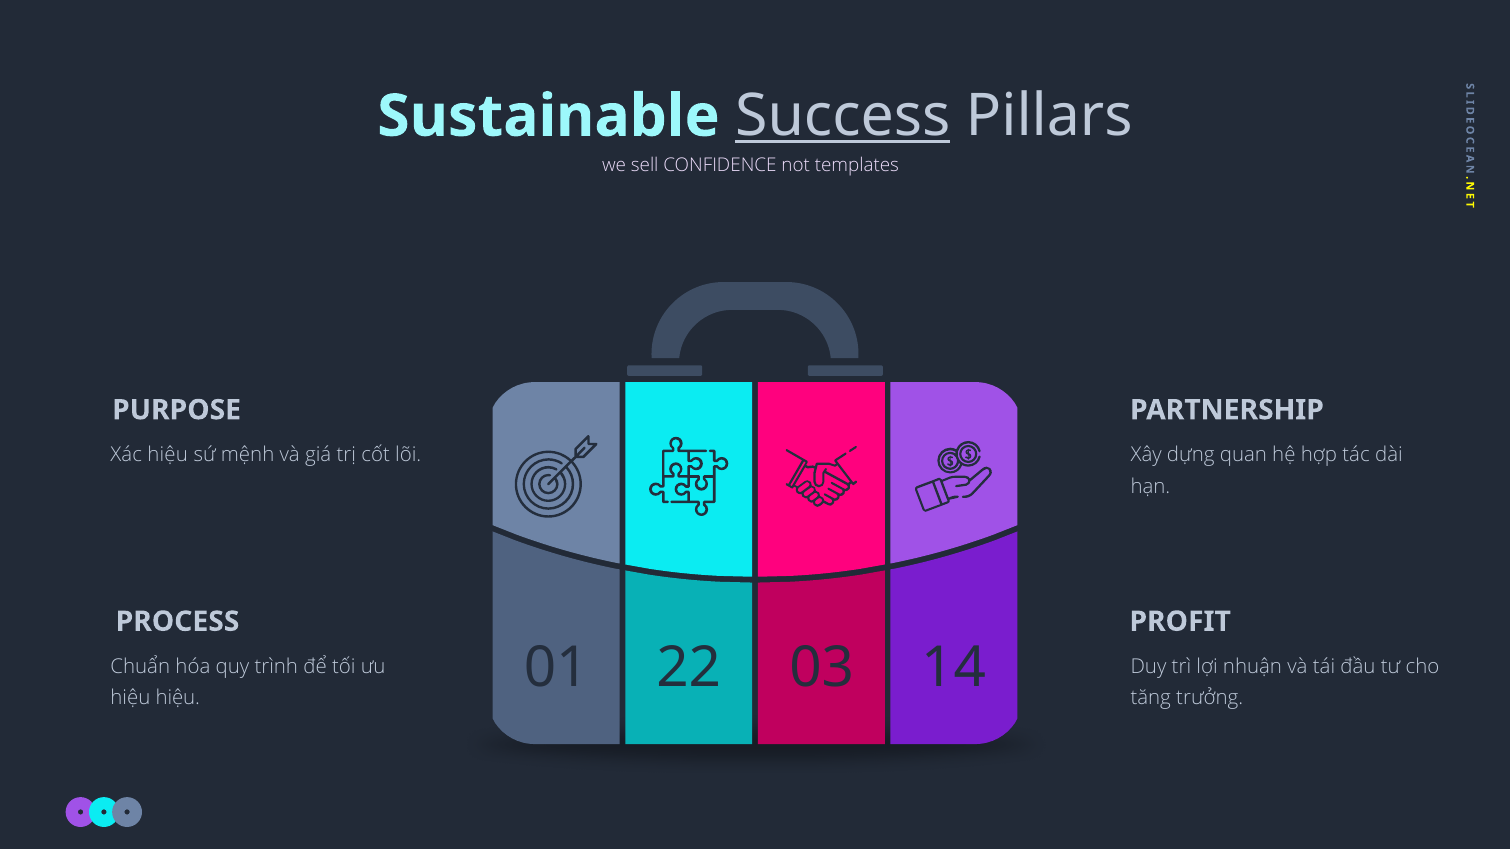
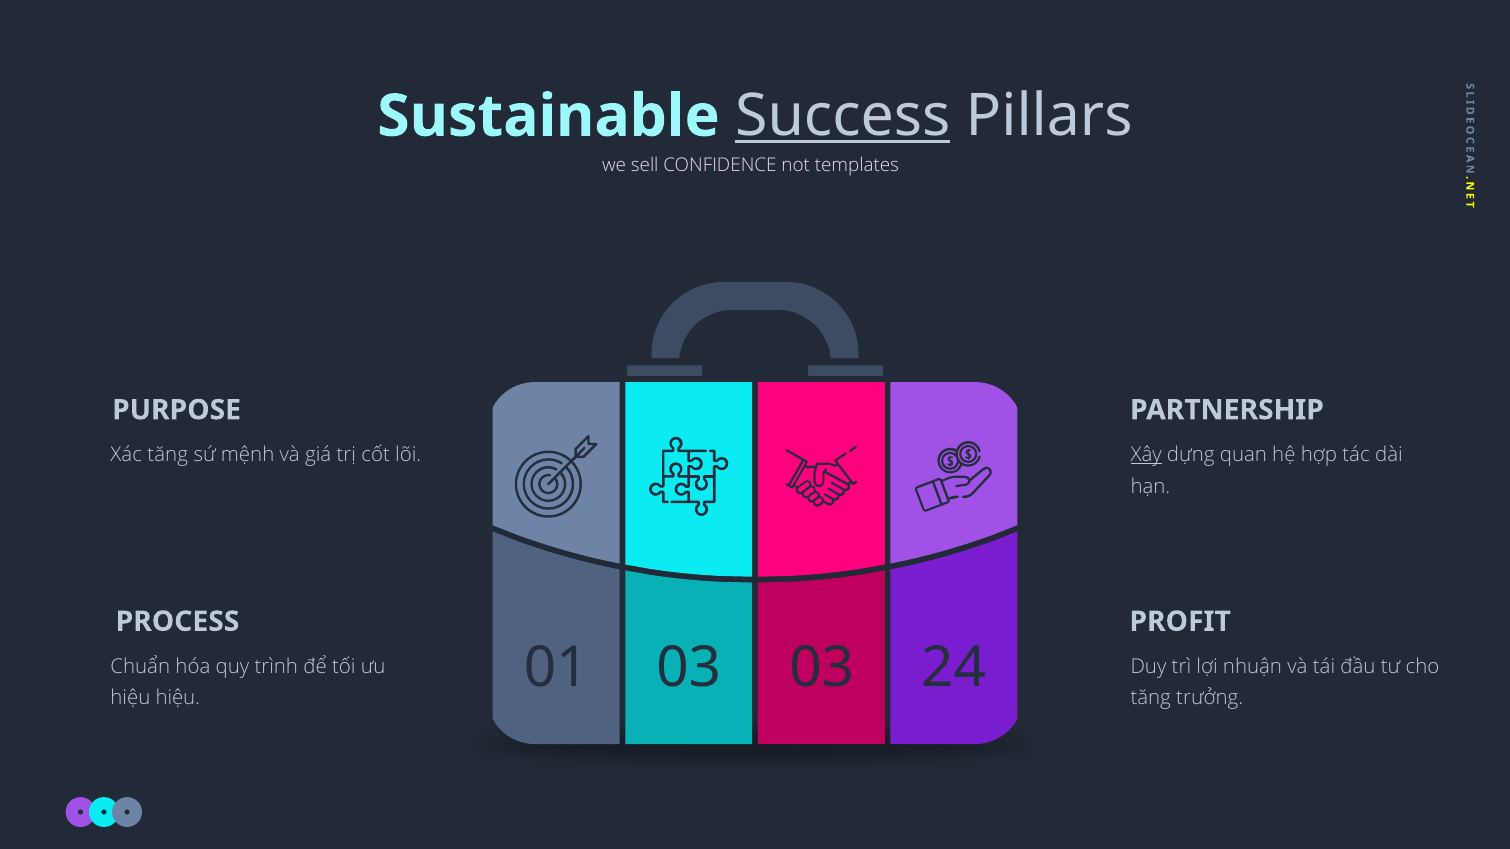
Xác hiệu: hiệu -> tăng (168, 455)
Xây underline: none -> present (1146, 455)
01 22: 22 -> 03 (689, 669)
14: 14 -> 24 (954, 669)
